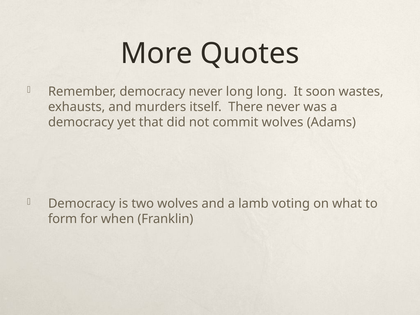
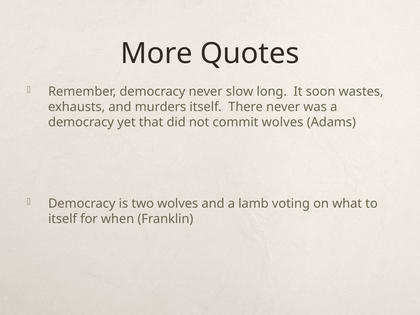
never long: long -> slow (240, 92)
form: form -> itself (63, 219)
